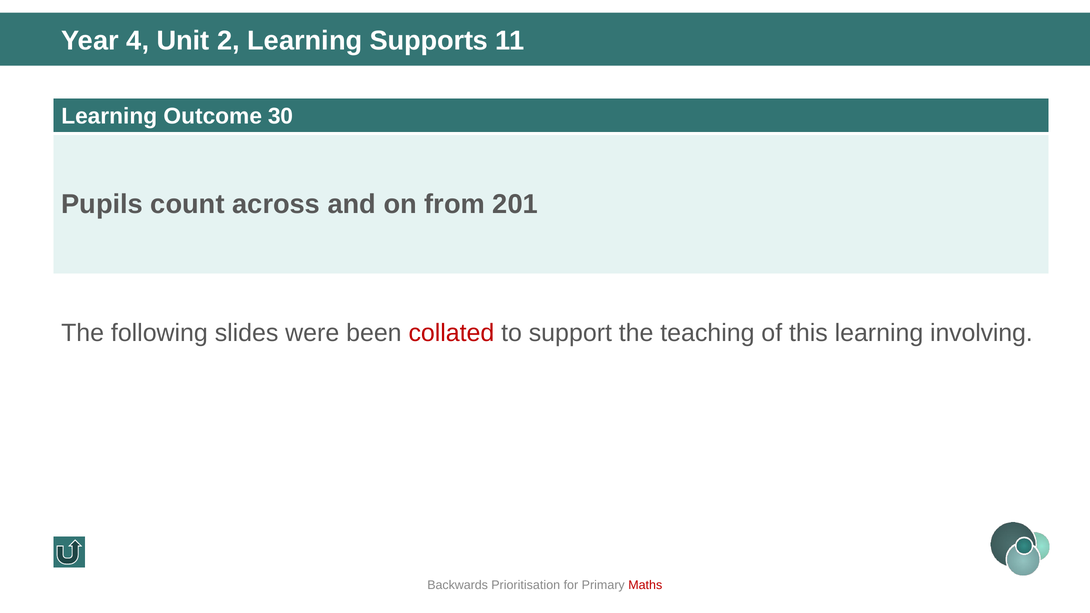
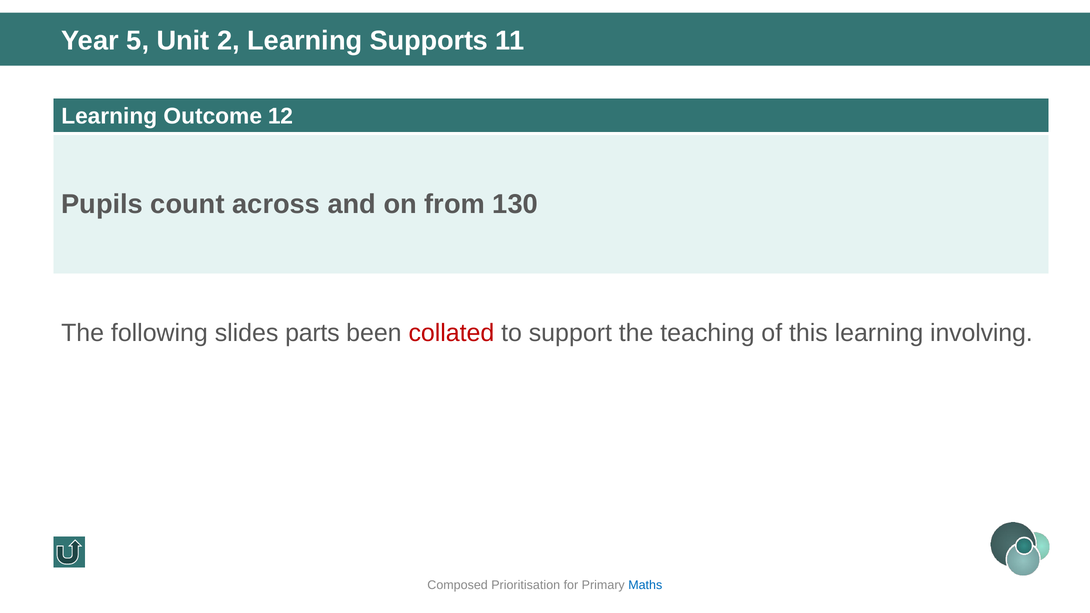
4: 4 -> 5 (138, 41)
30: 30 -> 12 (280, 116)
201: 201 -> 130 (515, 204)
were: were -> parts (312, 333)
Backwards: Backwards -> Composed (458, 585)
Maths colour: red -> blue (645, 585)
